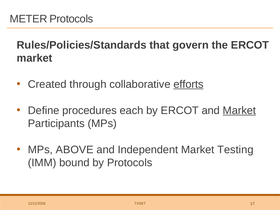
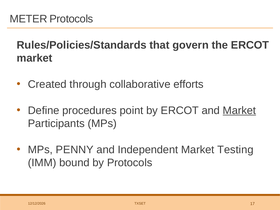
efforts underline: present -> none (188, 84)
each: each -> point (131, 110)
ABOVE: ABOVE -> PENNY (75, 150)
